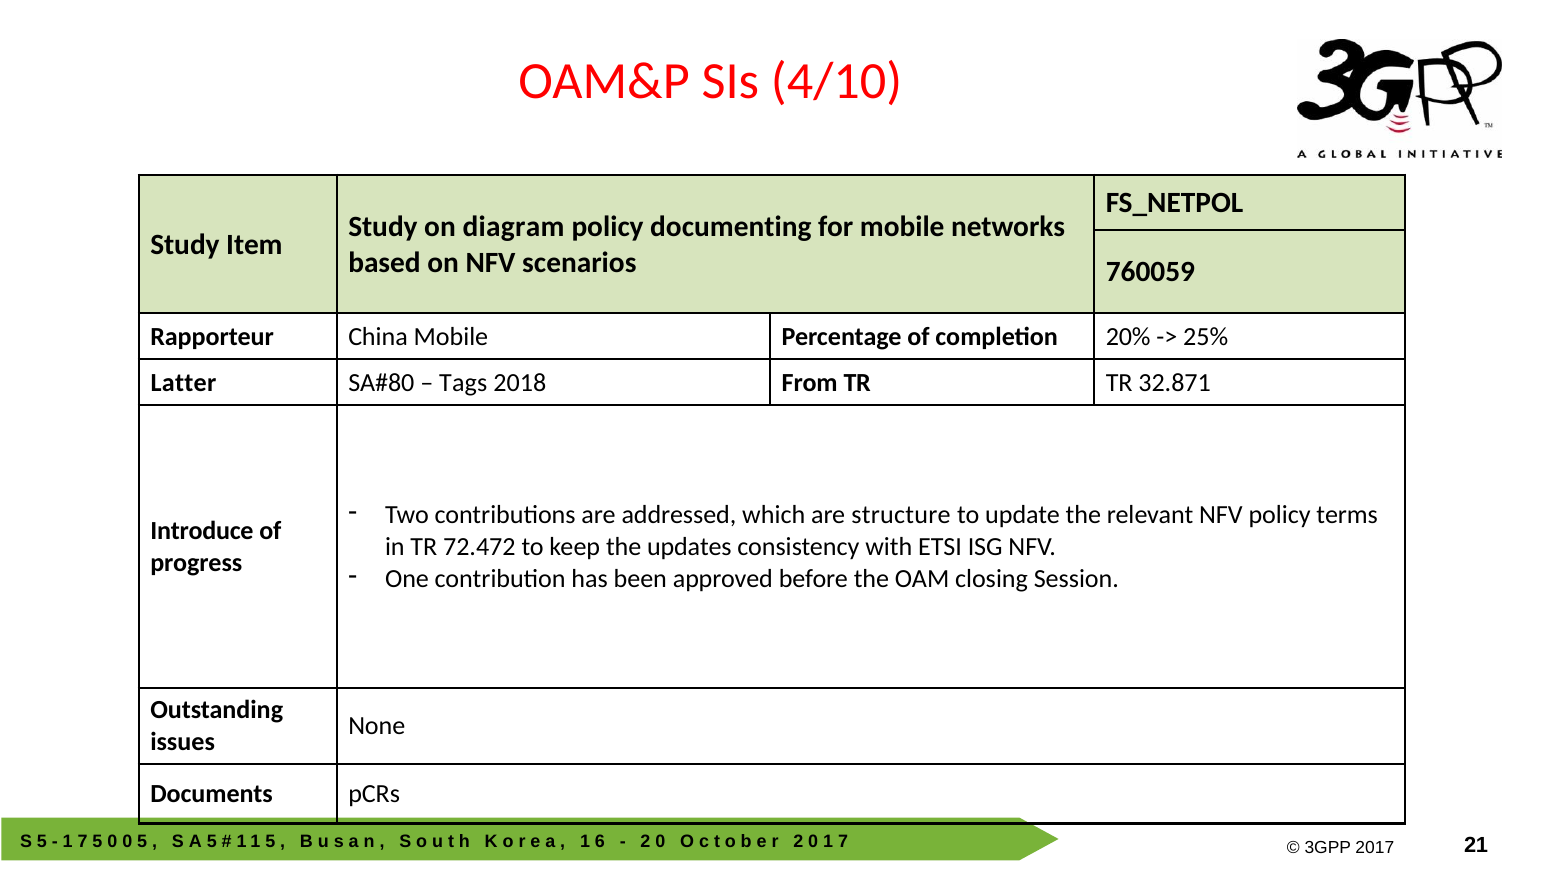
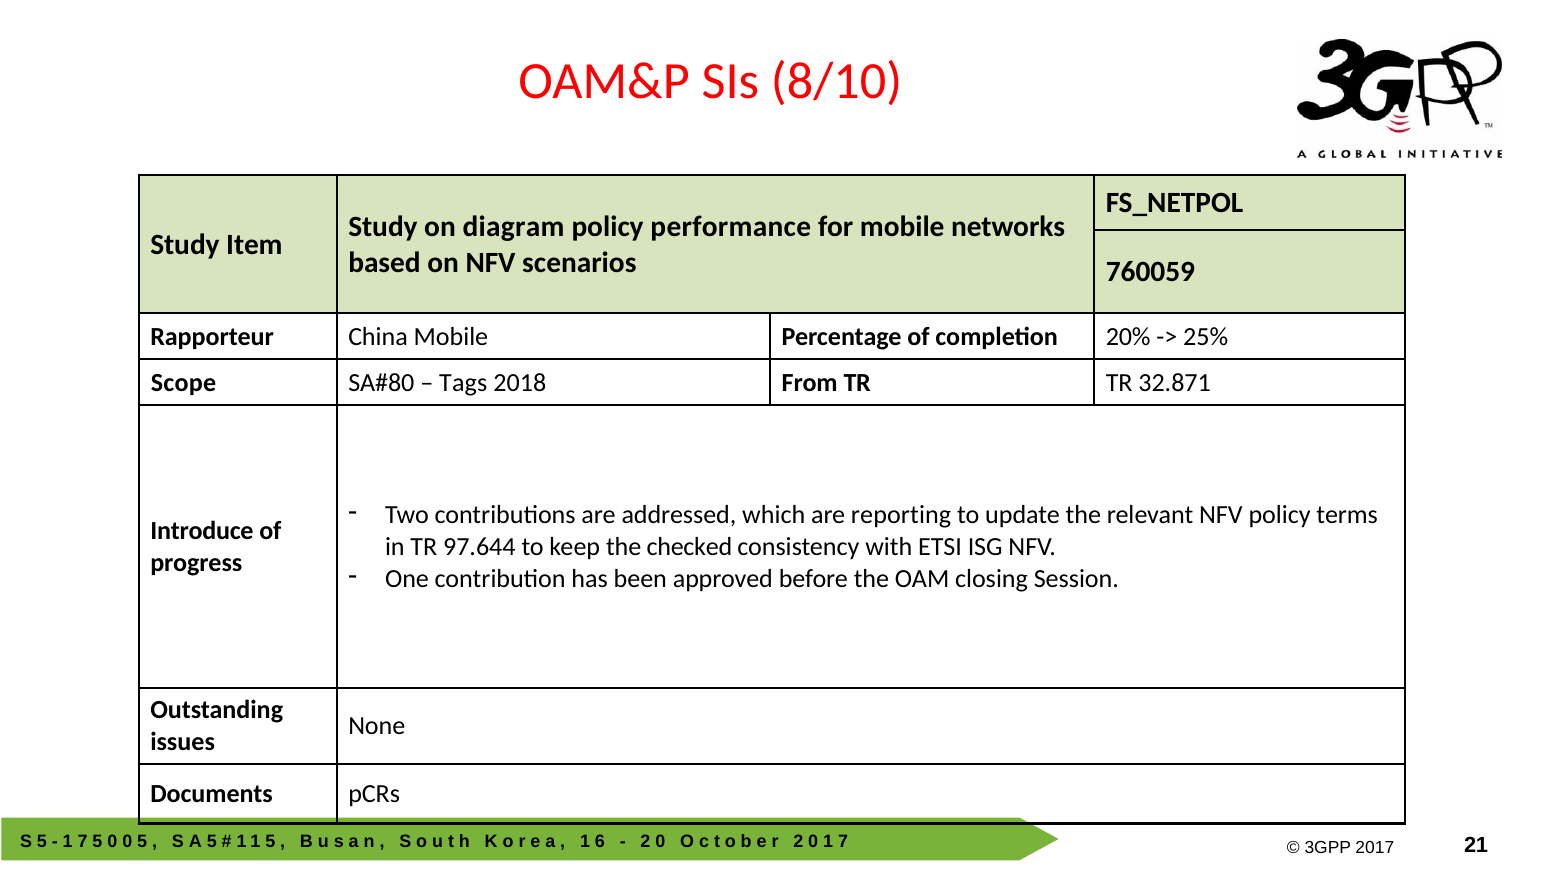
4/10: 4/10 -> 8/10 (837, 81)
documenting: documenting -> performance (731, 227)
Latter: Latter -> Scope (183, 383)
structure: structure -> reporting (901, 515)
72.472: 72.472 -> 97.644 (479, 547)
updates: updates -> checked (689, 547)
